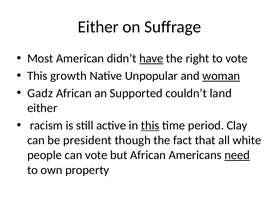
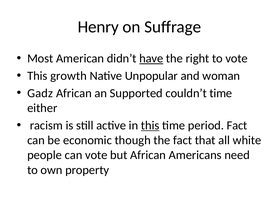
Either: Either -> Henry (98, 27)
woman underline: present -> none (221, 76)
couldn’t land: land -> time (221, 93)
period Clay: Clay -> Fact (237, 126)
president: president -> economic (87, 140)
need underline: present -> none (237, 155)
